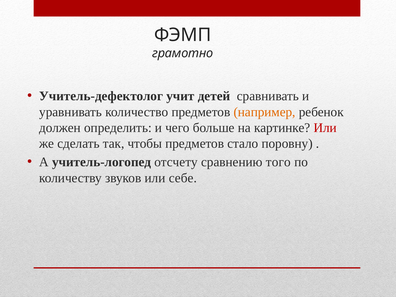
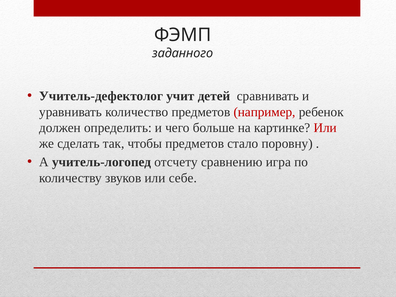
грамотно: грамотно -> заданного (183, 53)
например colour: orange -> red (265, 112)
того: того -> игра (278, 162)
